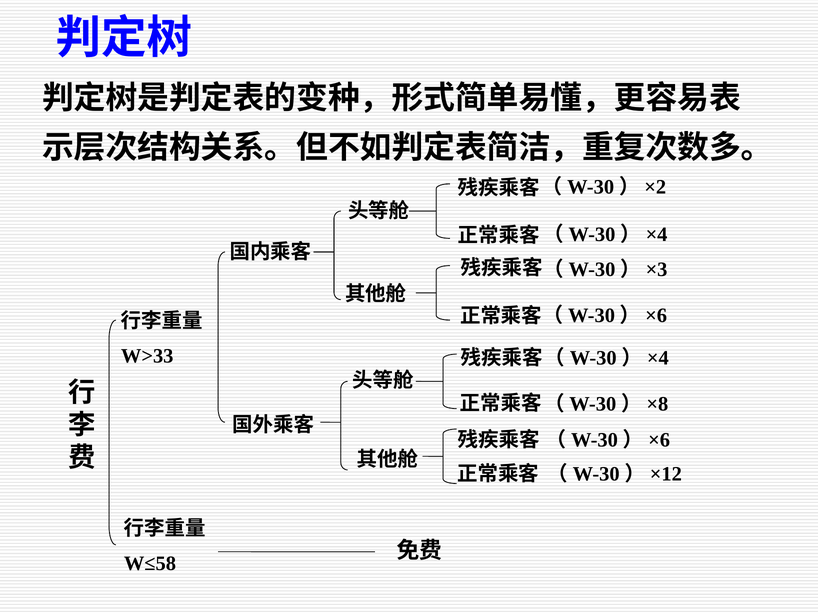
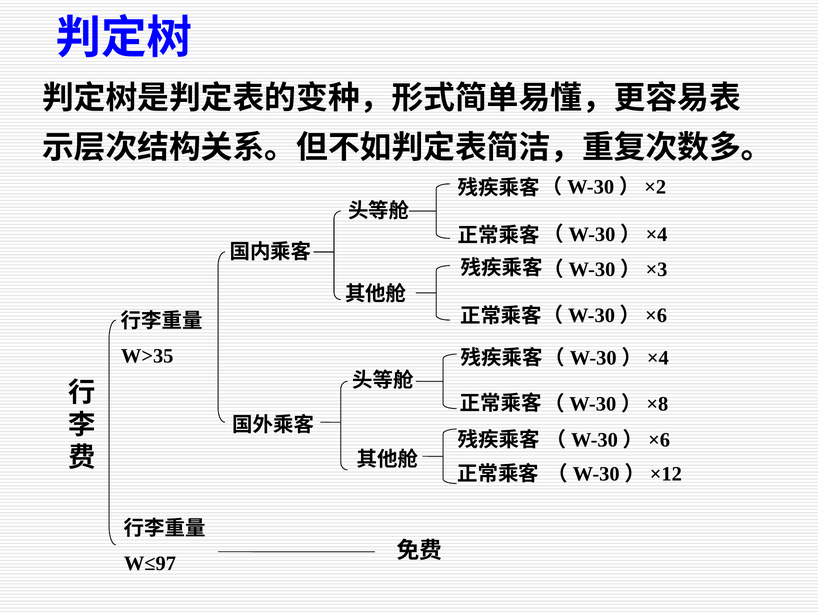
W>33: W>33 -> W>35 (147, 356)
W≤58: W≤58 -> W≤97 (150, 564)
